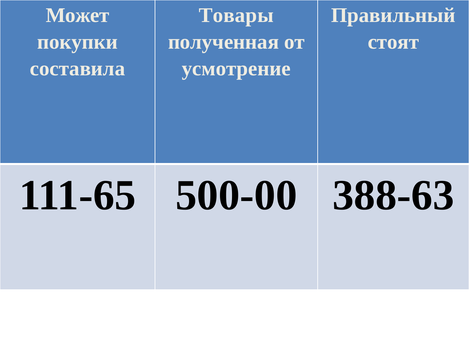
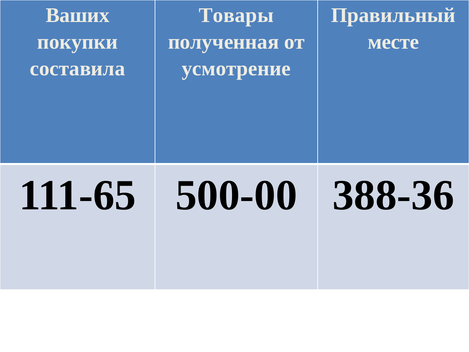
Может: Может -> Ваших (78, 15)
стоят: стоят -> месте (393, 42)
388-63: 388-63 -> 388-36 (393, 195)
